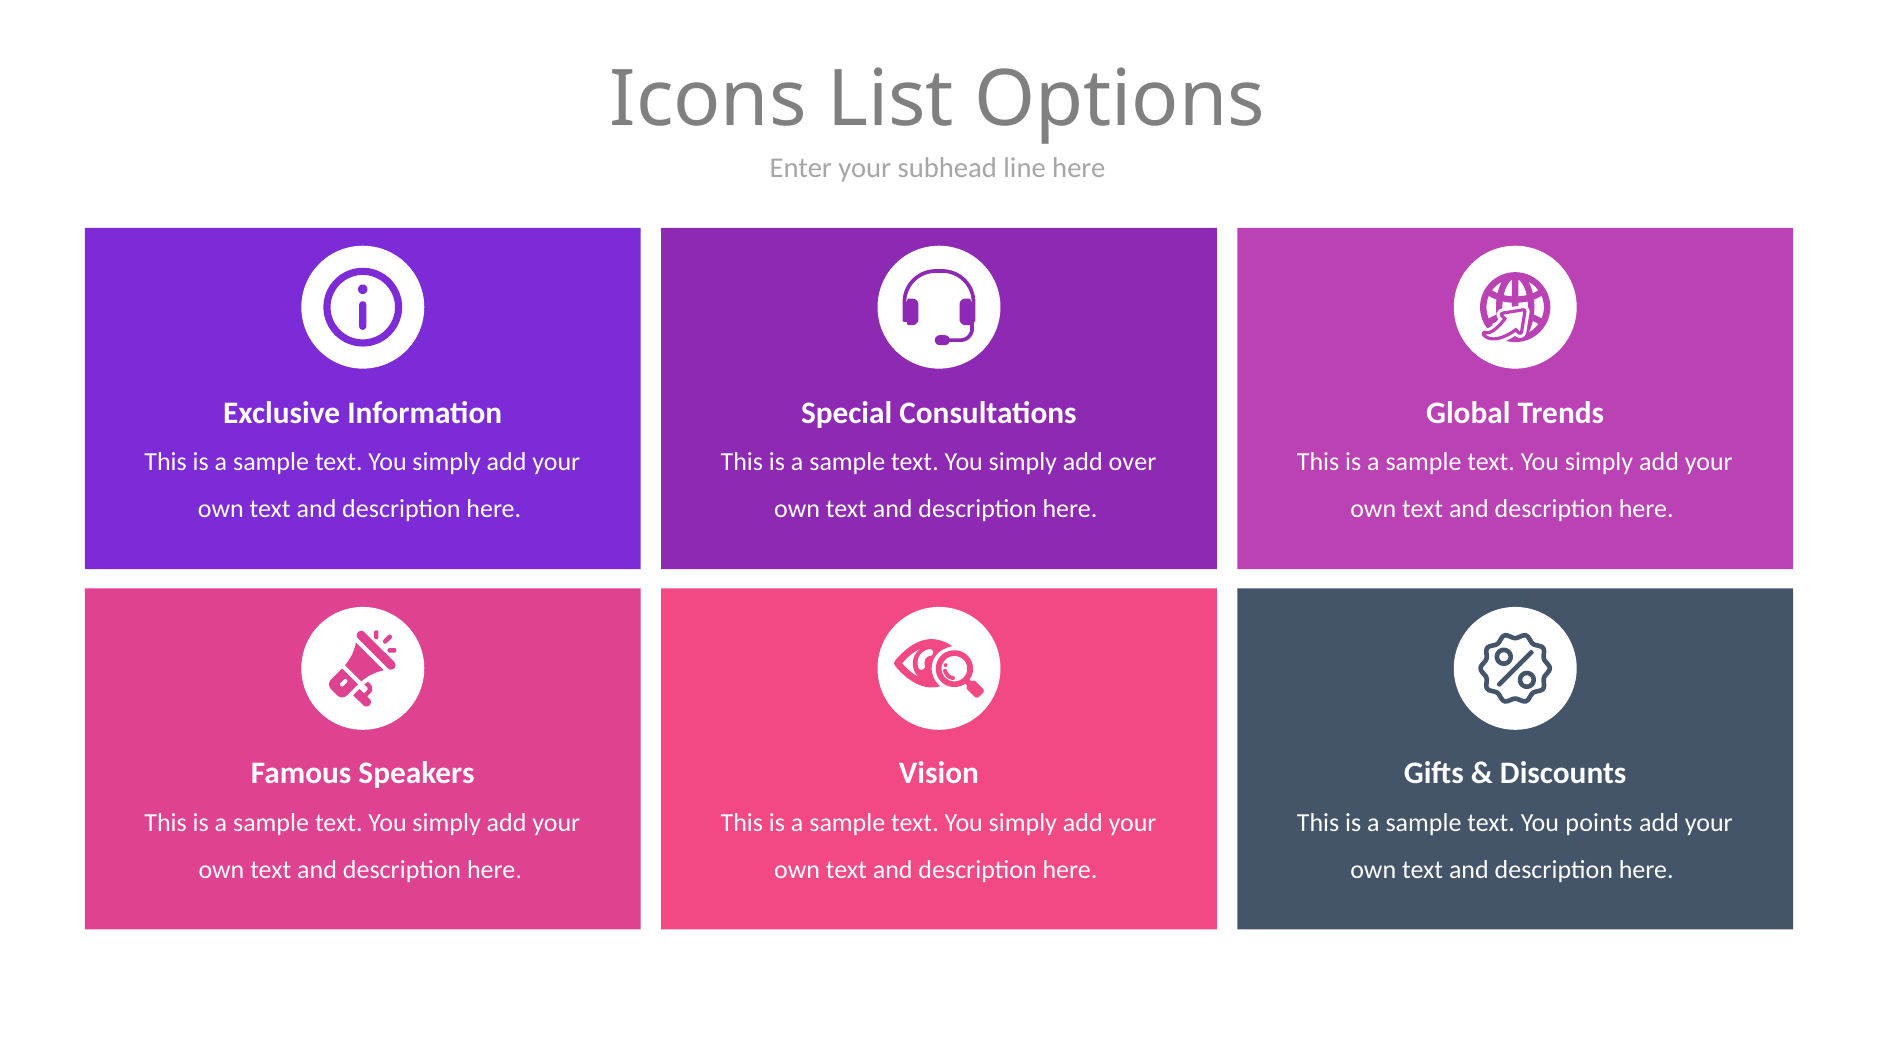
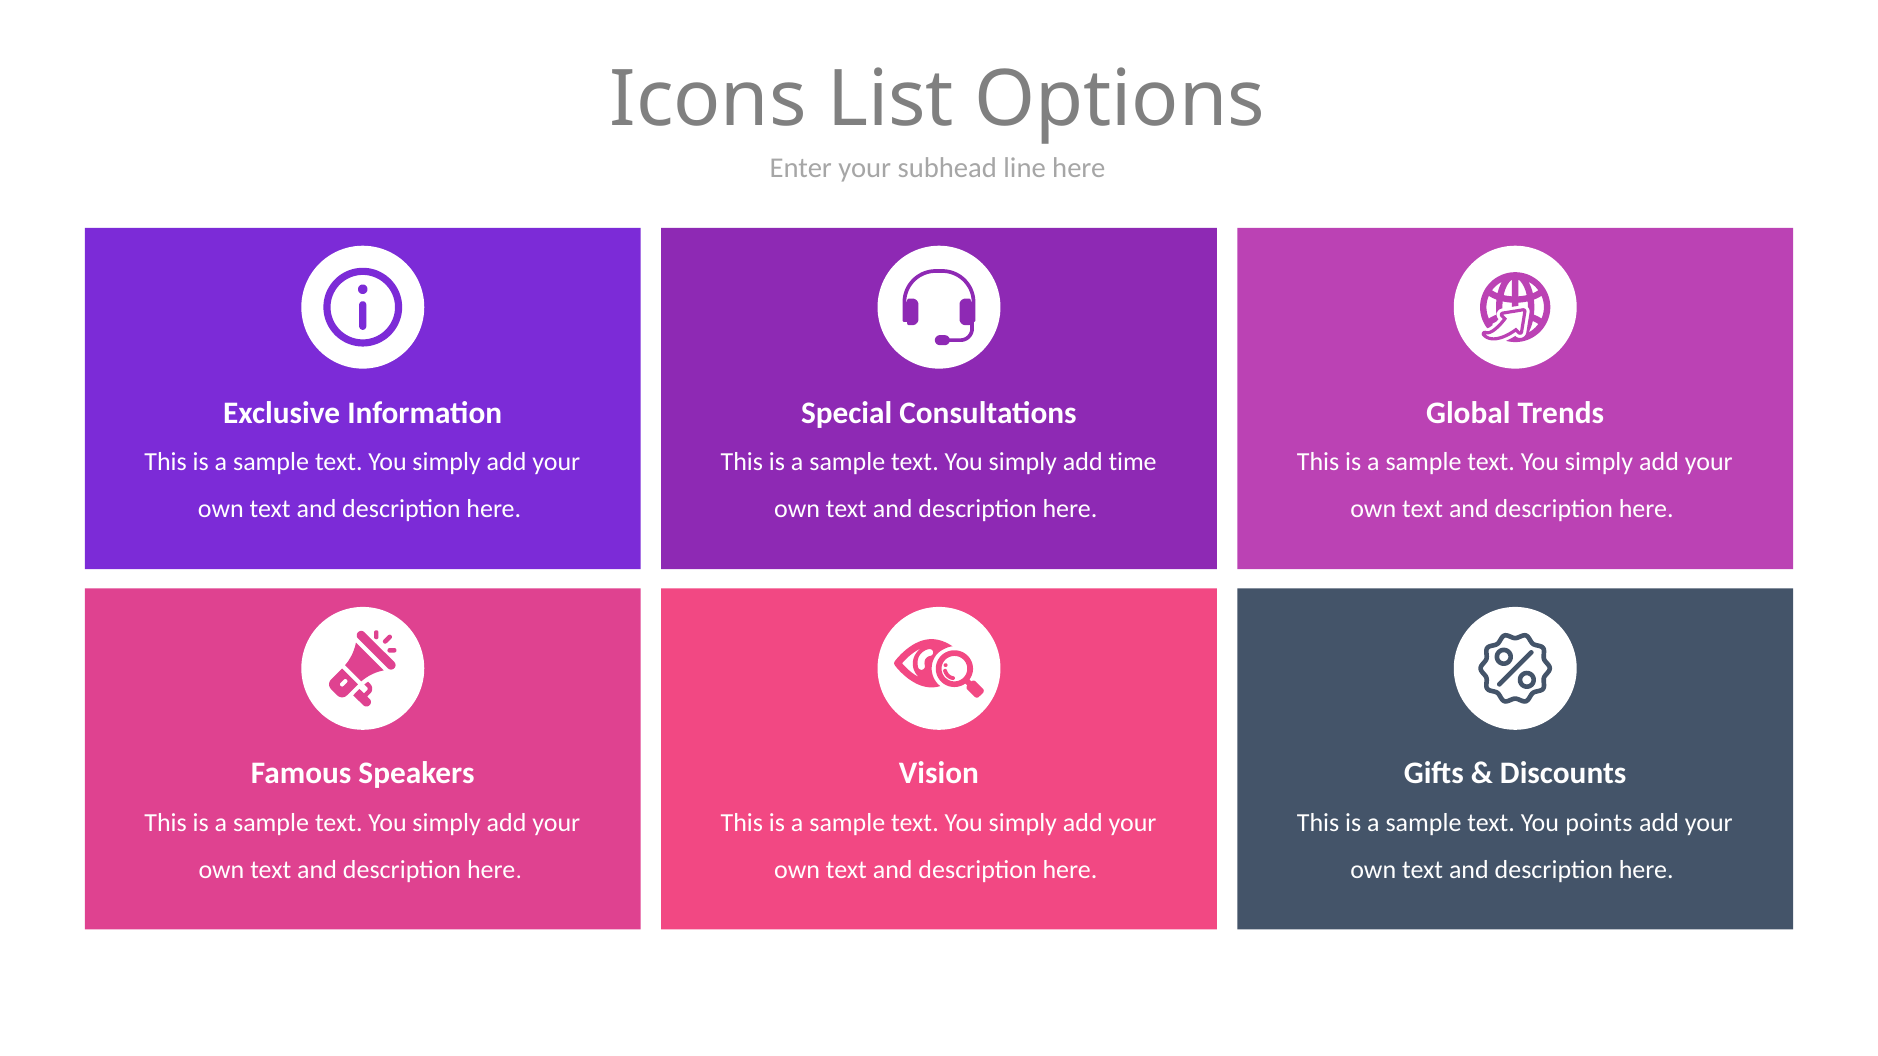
over: over -> time (1133, 463)
